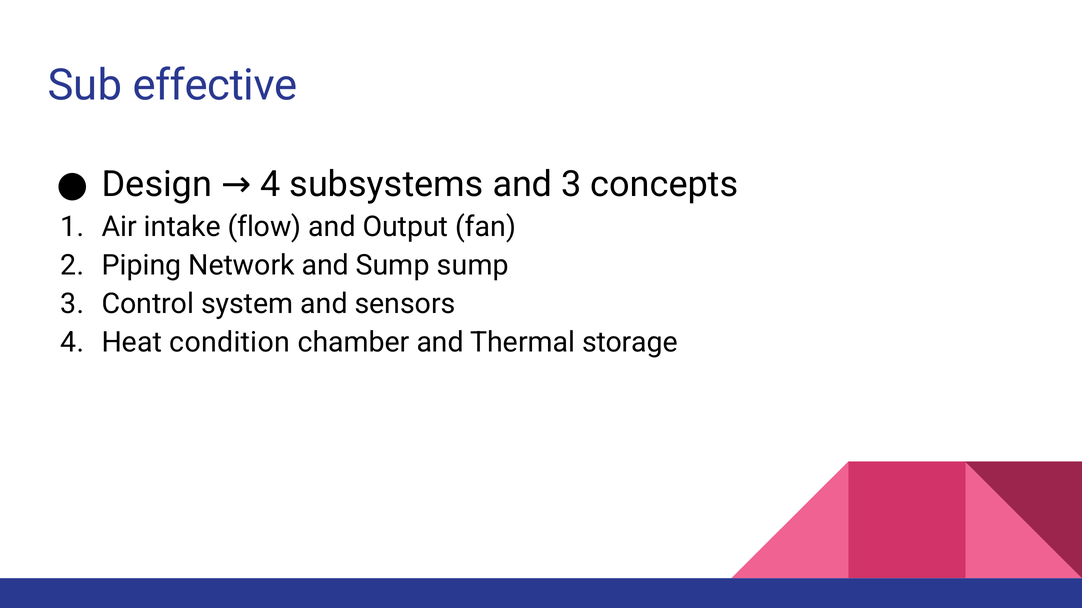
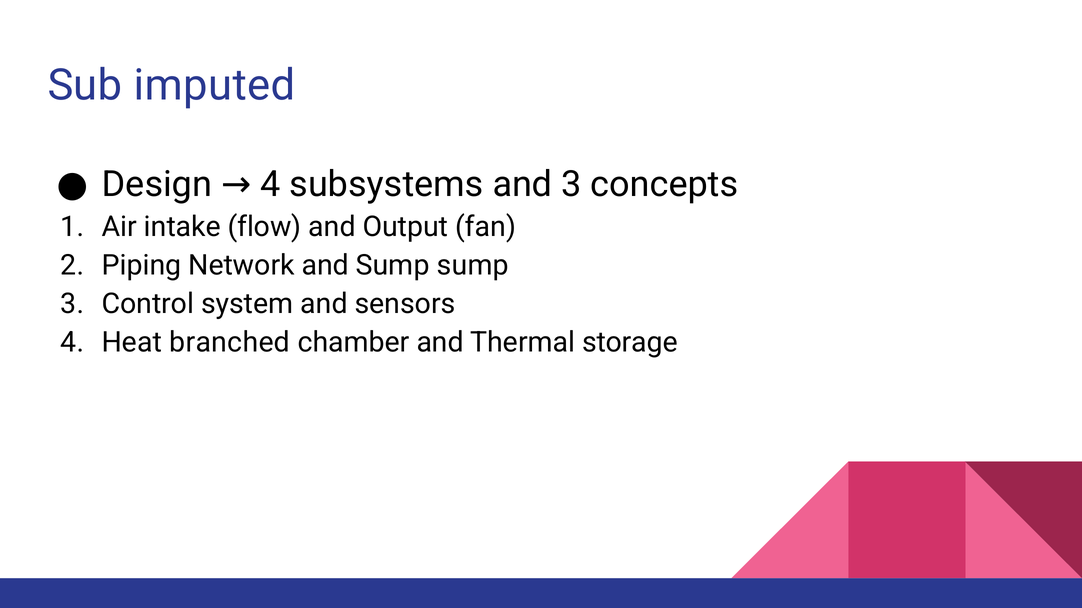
effective: effective -> imputed (215, 86)
condition: condition -> branched (230, 343)
